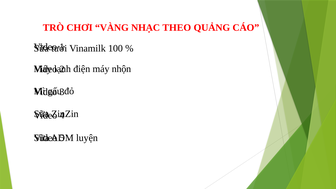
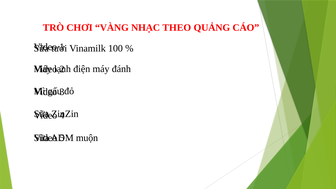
nhộn: nhộn -> đánh (121, 69)
luyện: luyện -> muộn (87, 138)
